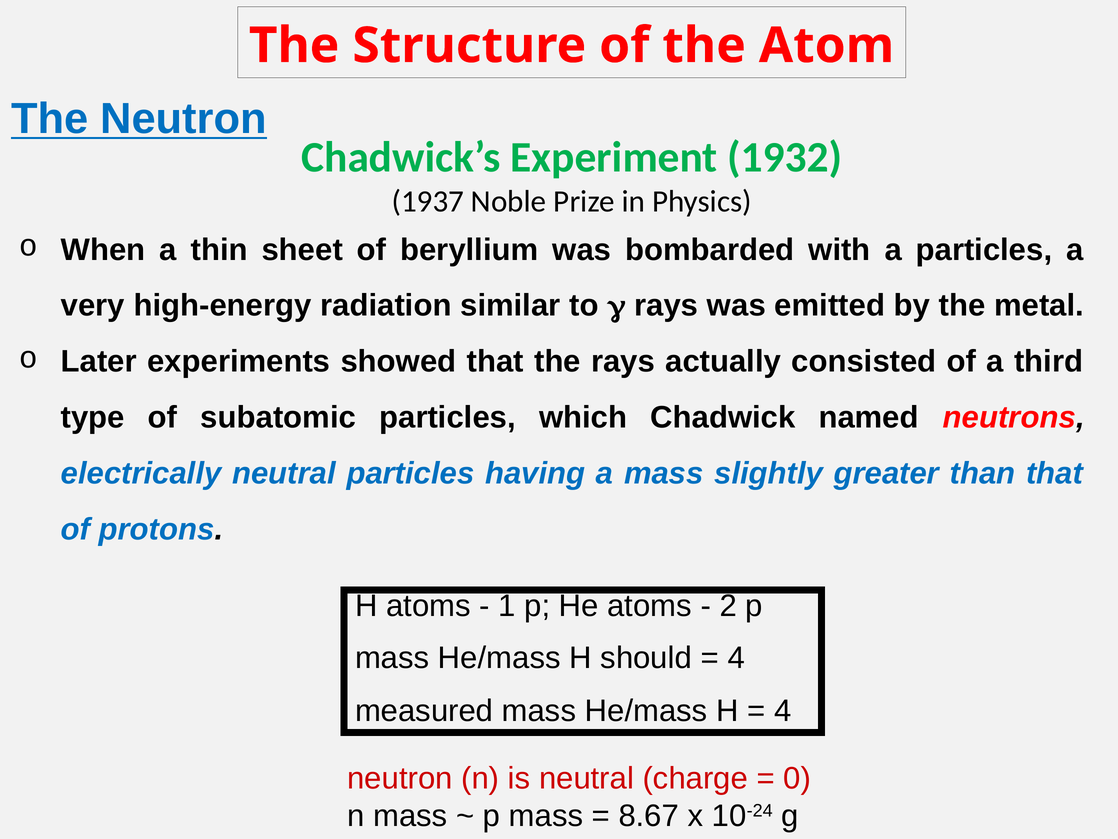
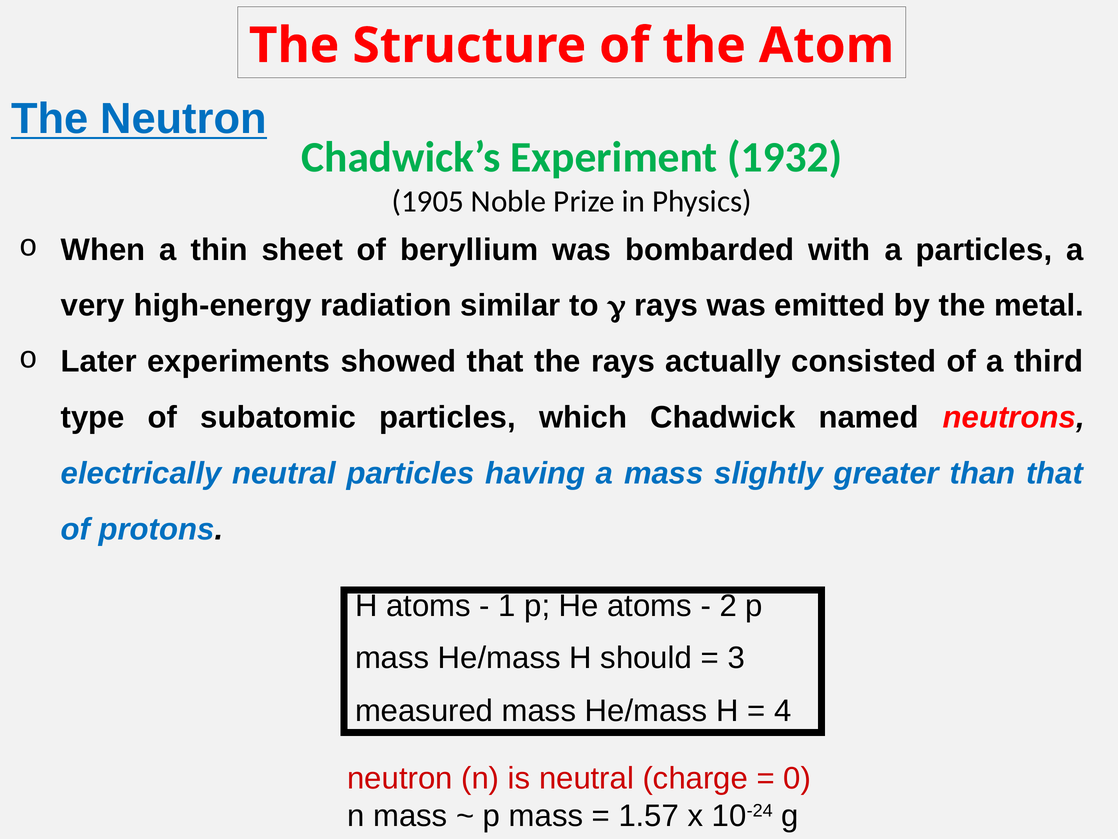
1937: 1937 -> 1905 (428, 201)
4: 4 -> 3 (736, 658)
8.67: 8.67 -> 1.57 (649, 816)
